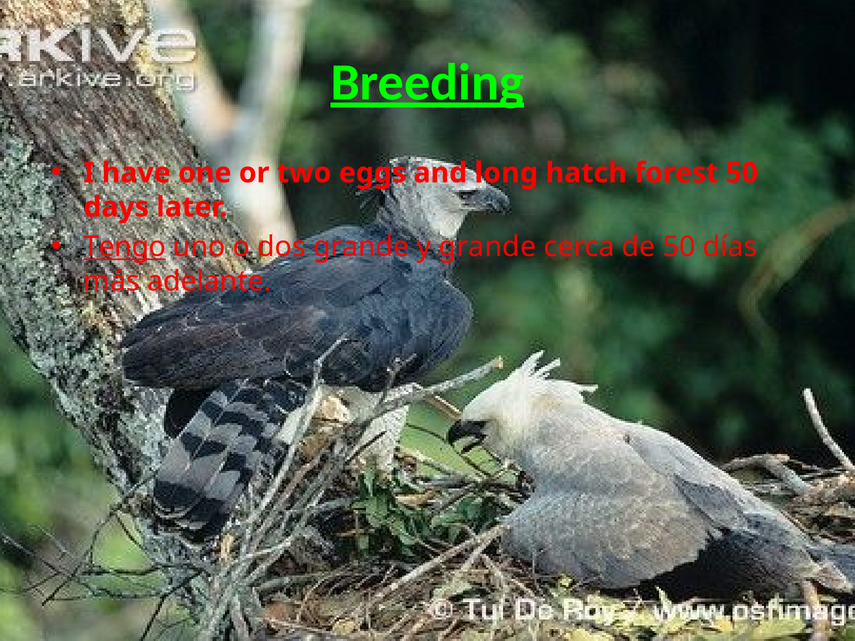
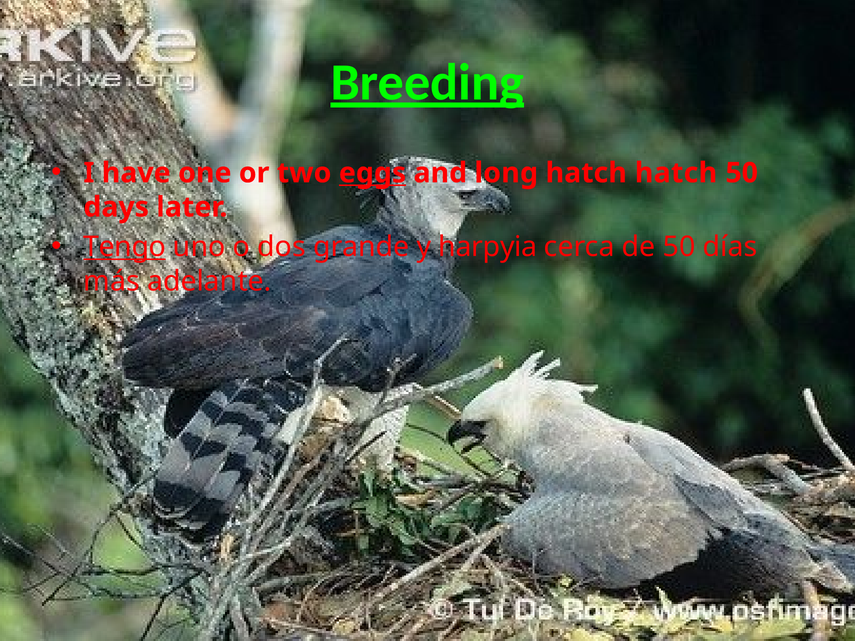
eggs underline: none -> present (372, 173)
hatch forest: forest -> hatch (676, 173)
y grande: grande -> harpyia (488, 247)
